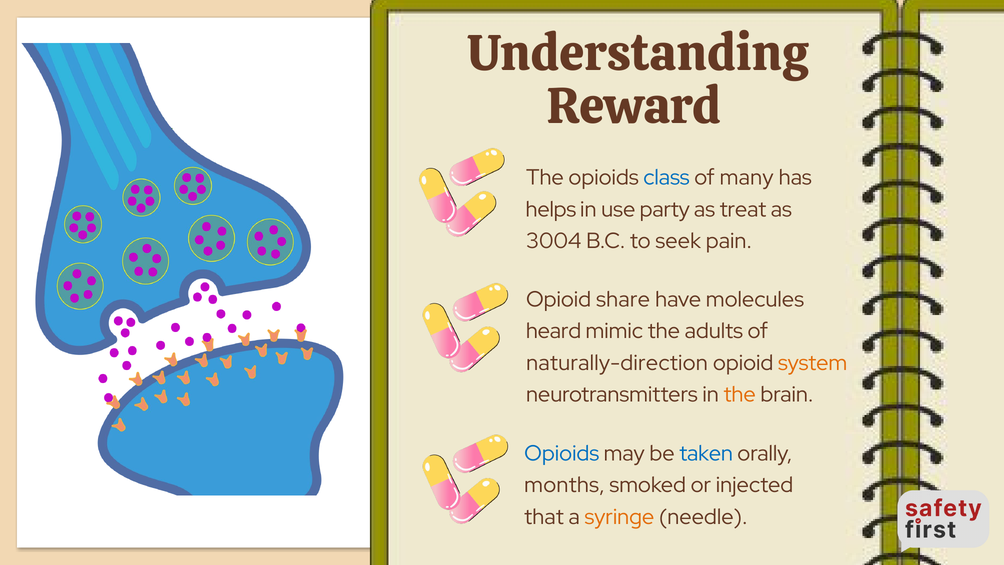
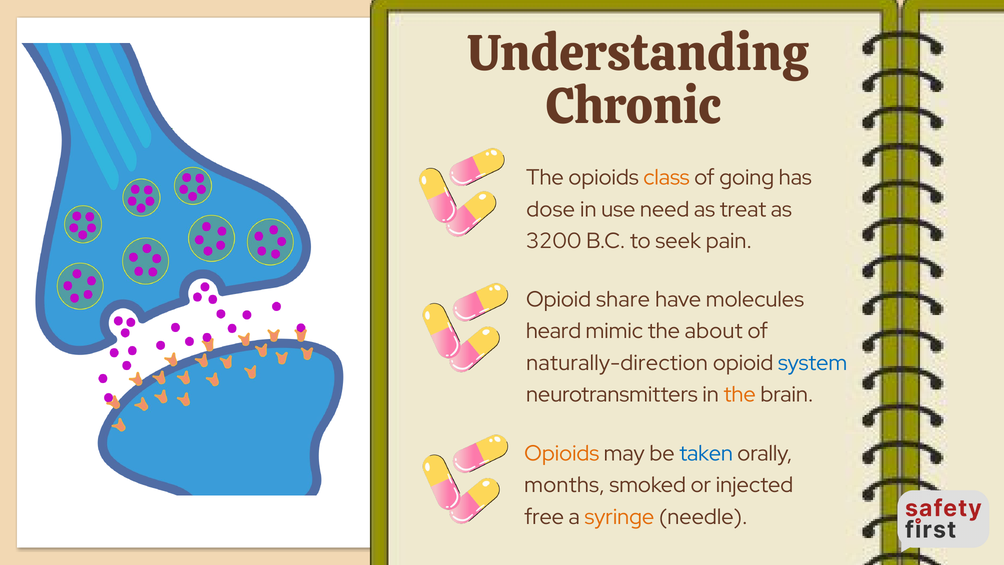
Reward: Reward -> Chronic (634, 107)
class colour: blue -> orange (666, 178)
many: many -> going (747, 178)
helps: helps -> dose (551, 209)
party: party -> need (665, 209)
3004: 3004 -> 3200 (554, 241)
adults: adults -> about (714, 331)
system colour: orange -> blue (813, 363)
Opioids colour: blue -> orange (562, 453)
that: that -> free (544, 517)
